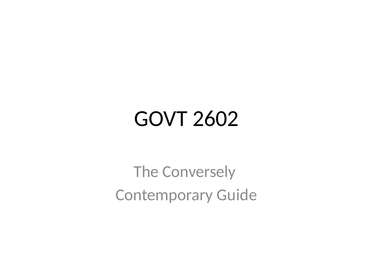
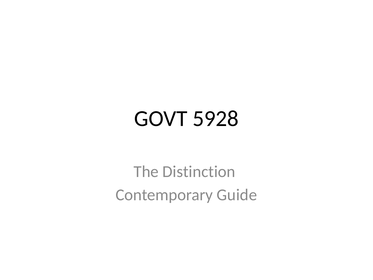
2602: 2602 -> 5928 (216, 118)
Conversely: Conversely -> Distinction (199, 172)
